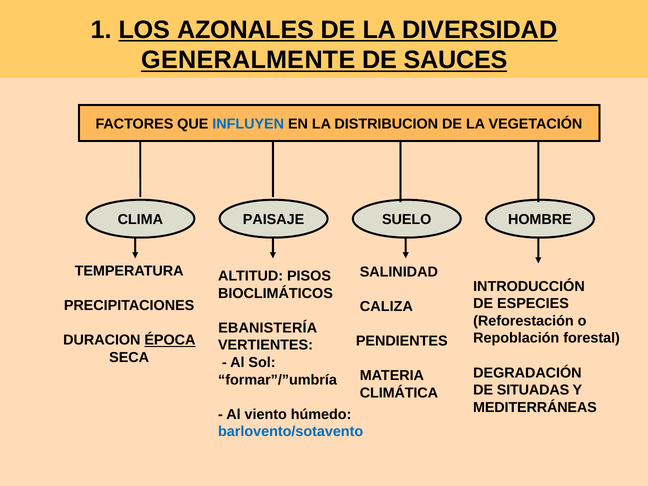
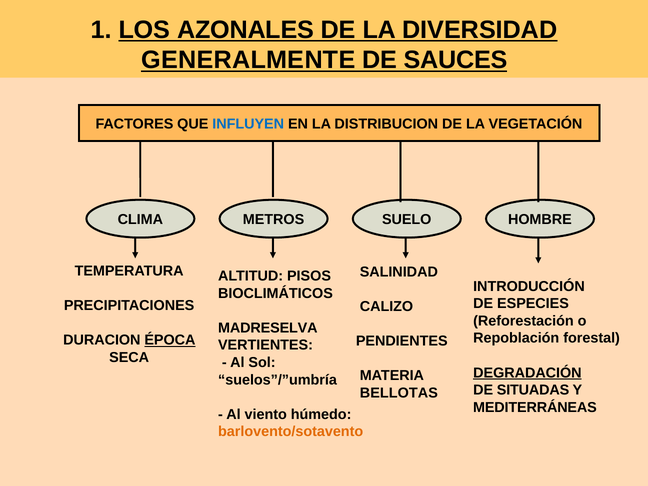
PAISAJE: PAISAJE -> METROS (274, 220)
CALIZA: CALIZA -> CALIZO (386, 307)
EBANISTERÍA: EBANISTERÍA -> MADRESELVA (268, 328)
DEGRADACIÓN underline: none -> present (527, 373)
formar”/”umbría: formar”/”umbría -> suelos”/”umbría (277, 380)
CLIMÁTICA: CLIMÁTICA -> BELLOTAS (399, 393)
barlovento/sotavento colour: blue -> orange (291, 432)
